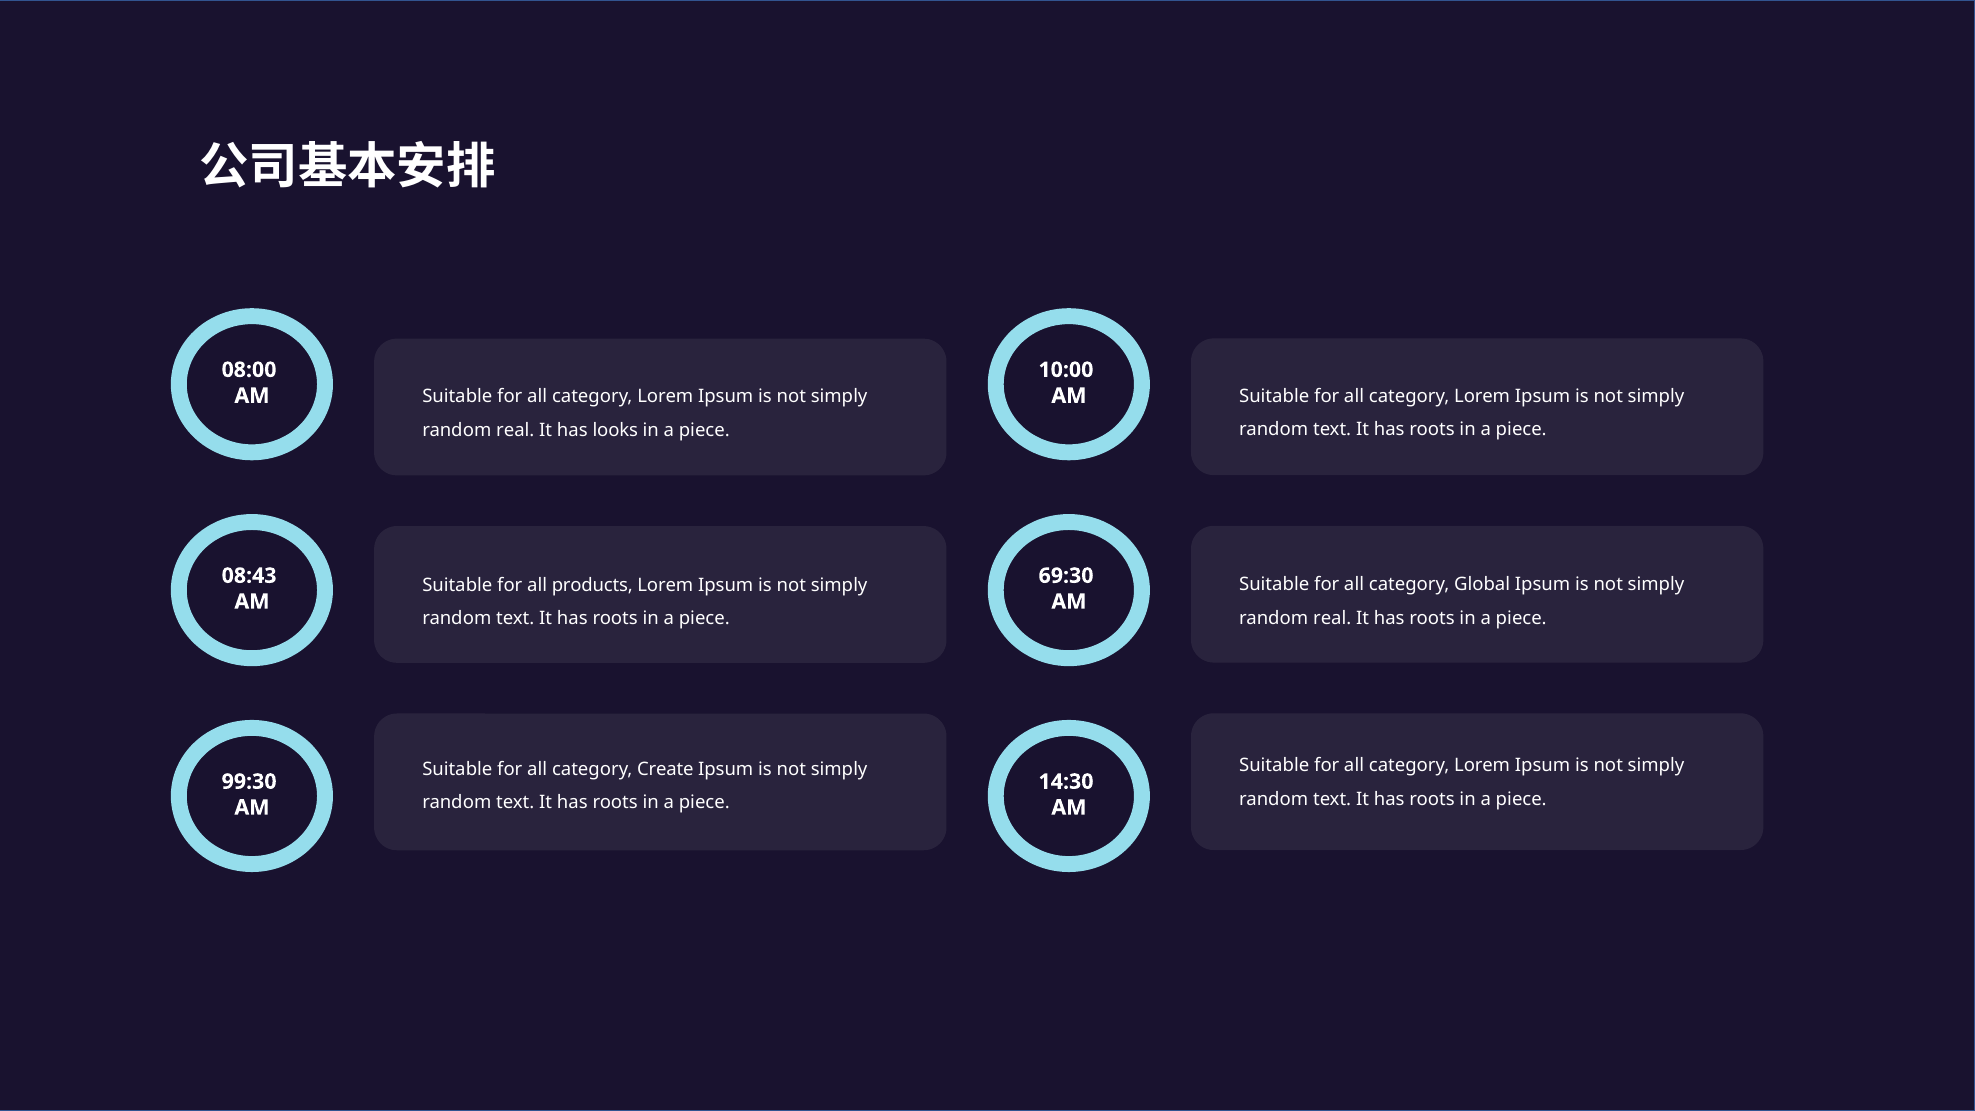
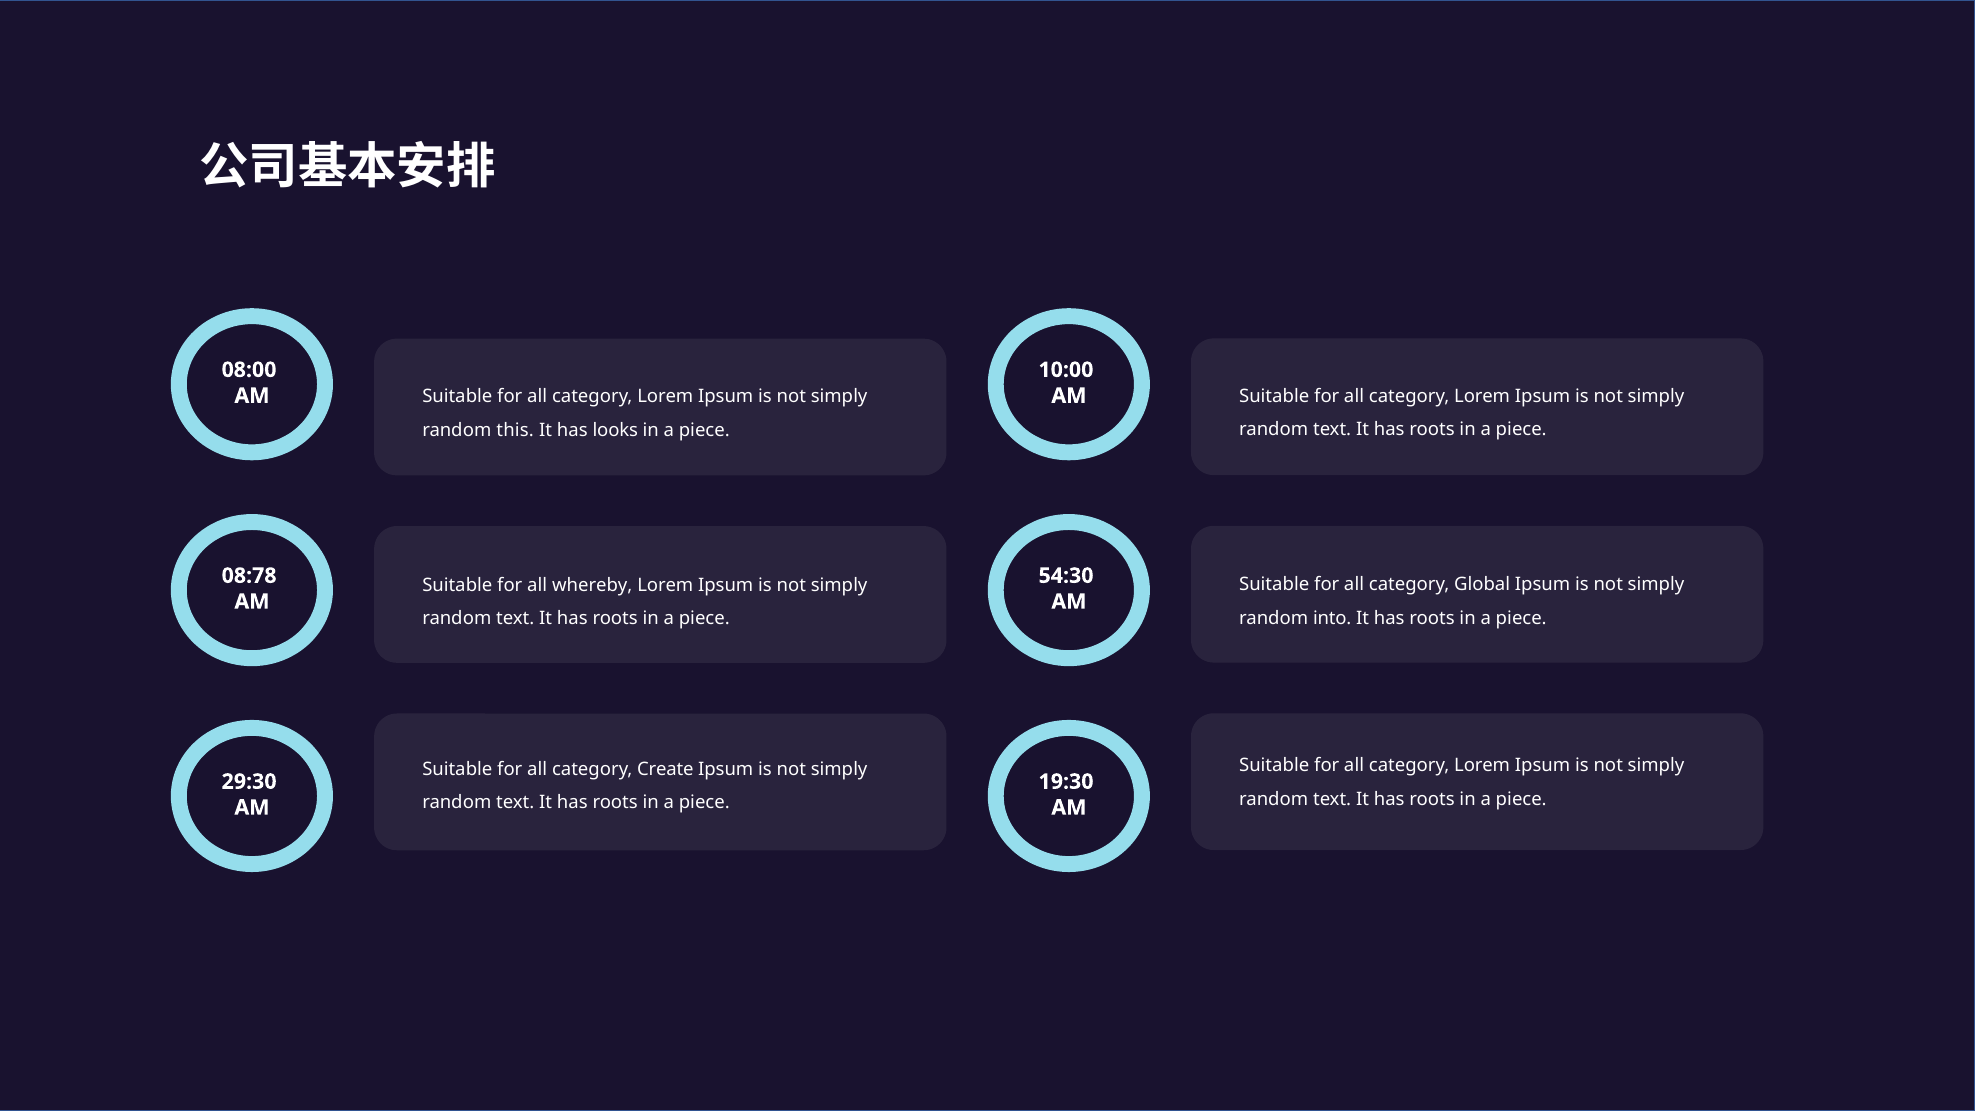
real: real -> this (515, 430)
08:43: 08:43 -> 08:78 (249, 576)
69:30: 69:30 -> 54:30 (1066, 576)
products: products -> whereby (592, 585)
real: real -> into (1332, 618)
99:30: 99:30 -> 29:30 (249, 782)
14:30: 14:30 -> 19:30 (1066, 782)
